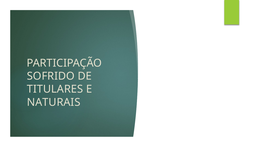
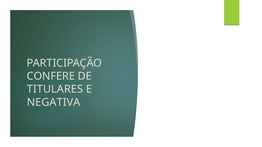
SOFRIDO: SOFRIDO -> CONFERE (51, 76)
NATURAIS: NATURAIS -> NEGATIVA (54, 102)
